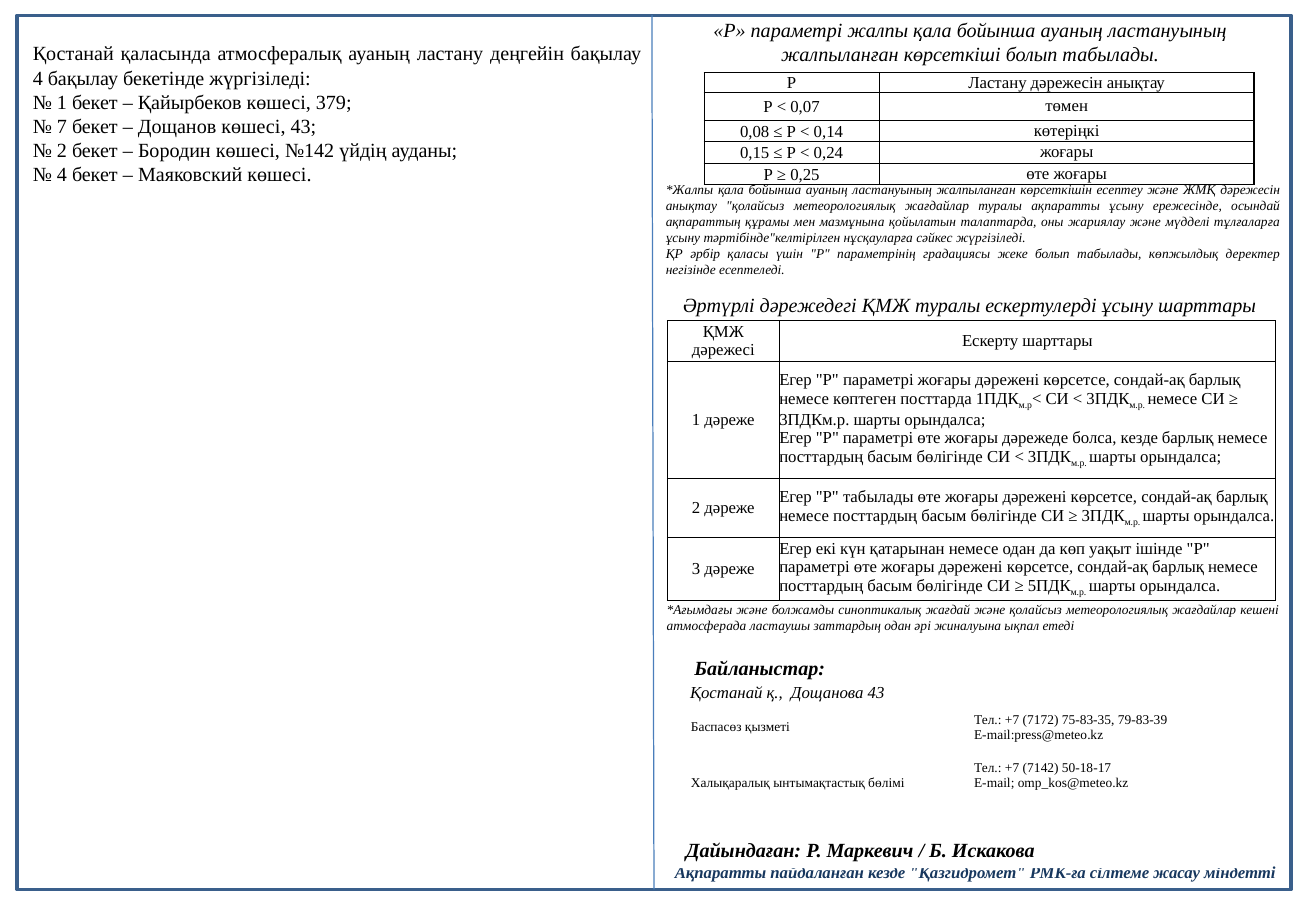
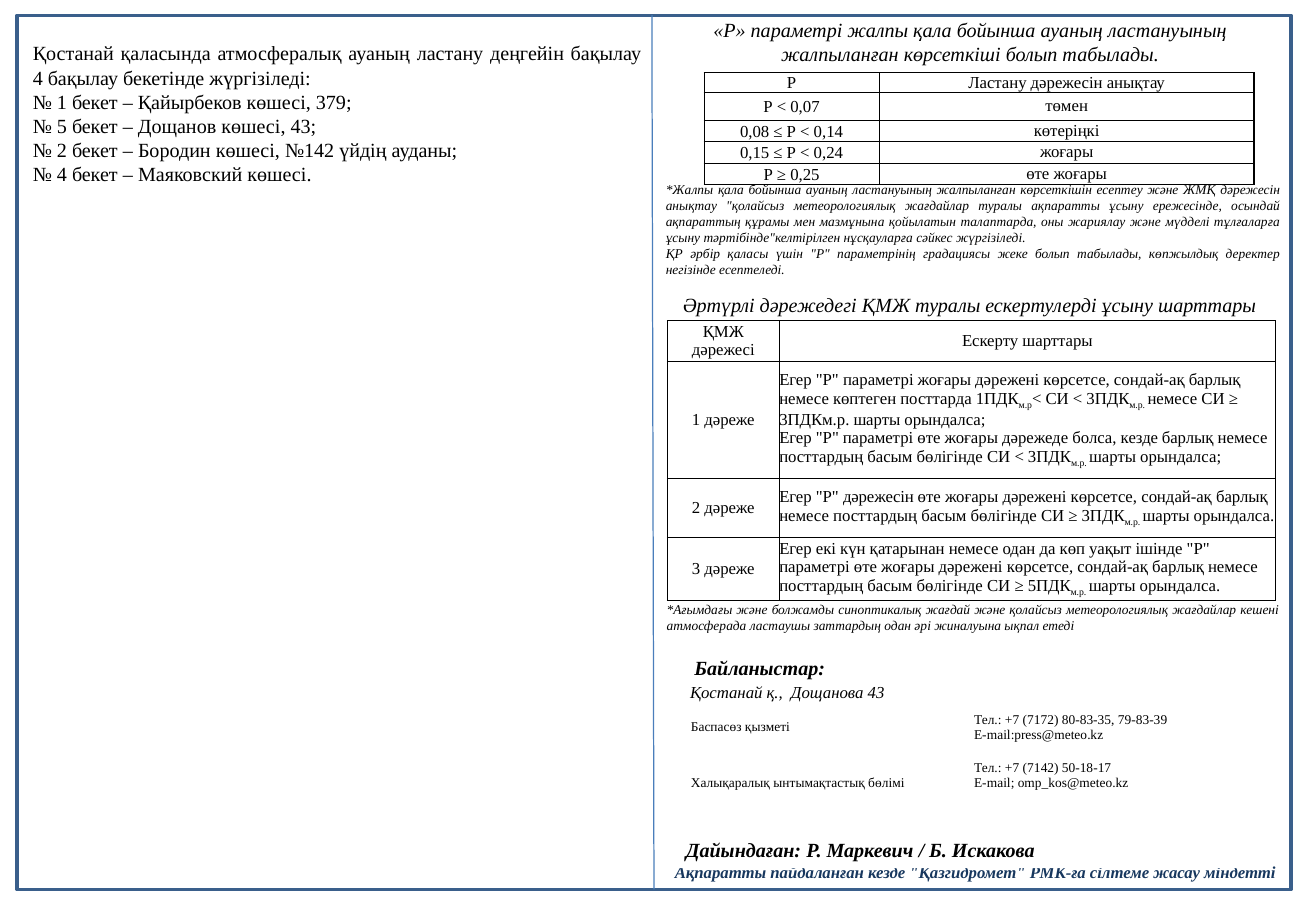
7: 7 -> 5 (62, 127)
Р табылады: табылады -> дәрежесін (878, 497)
75-83-35: 75-83-35 -> 80-83-35 (1088, 720)
